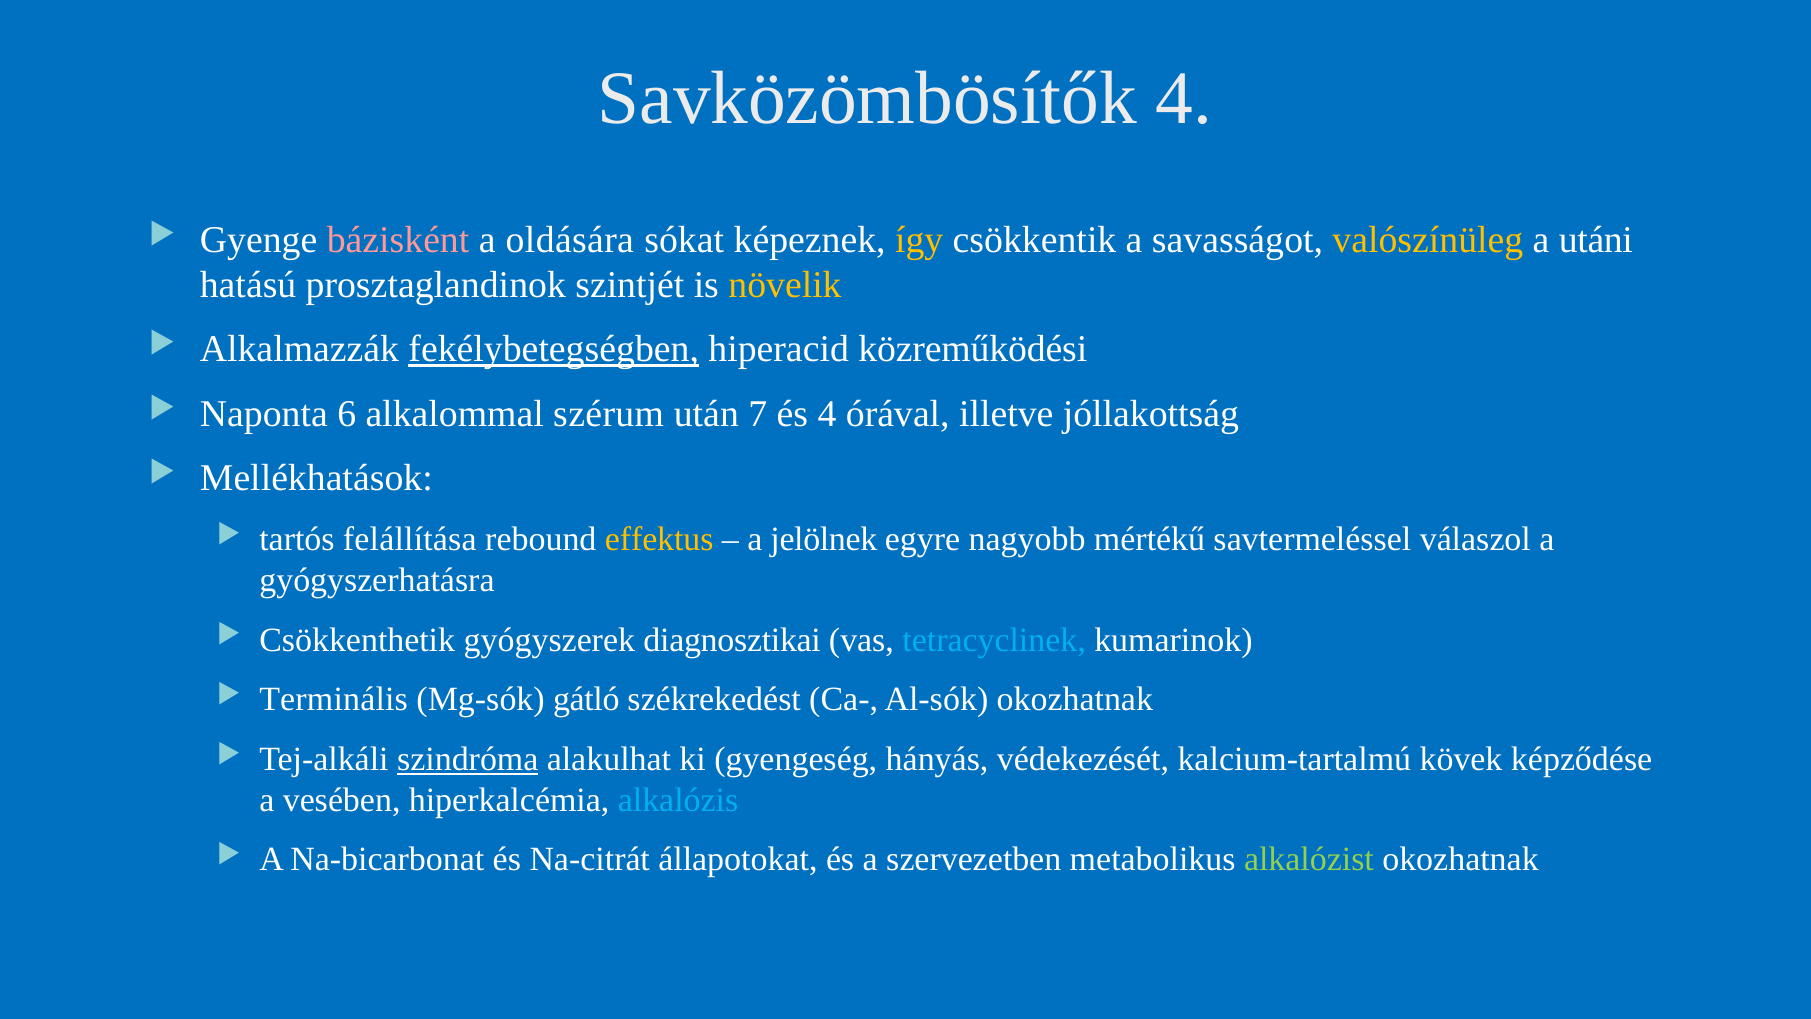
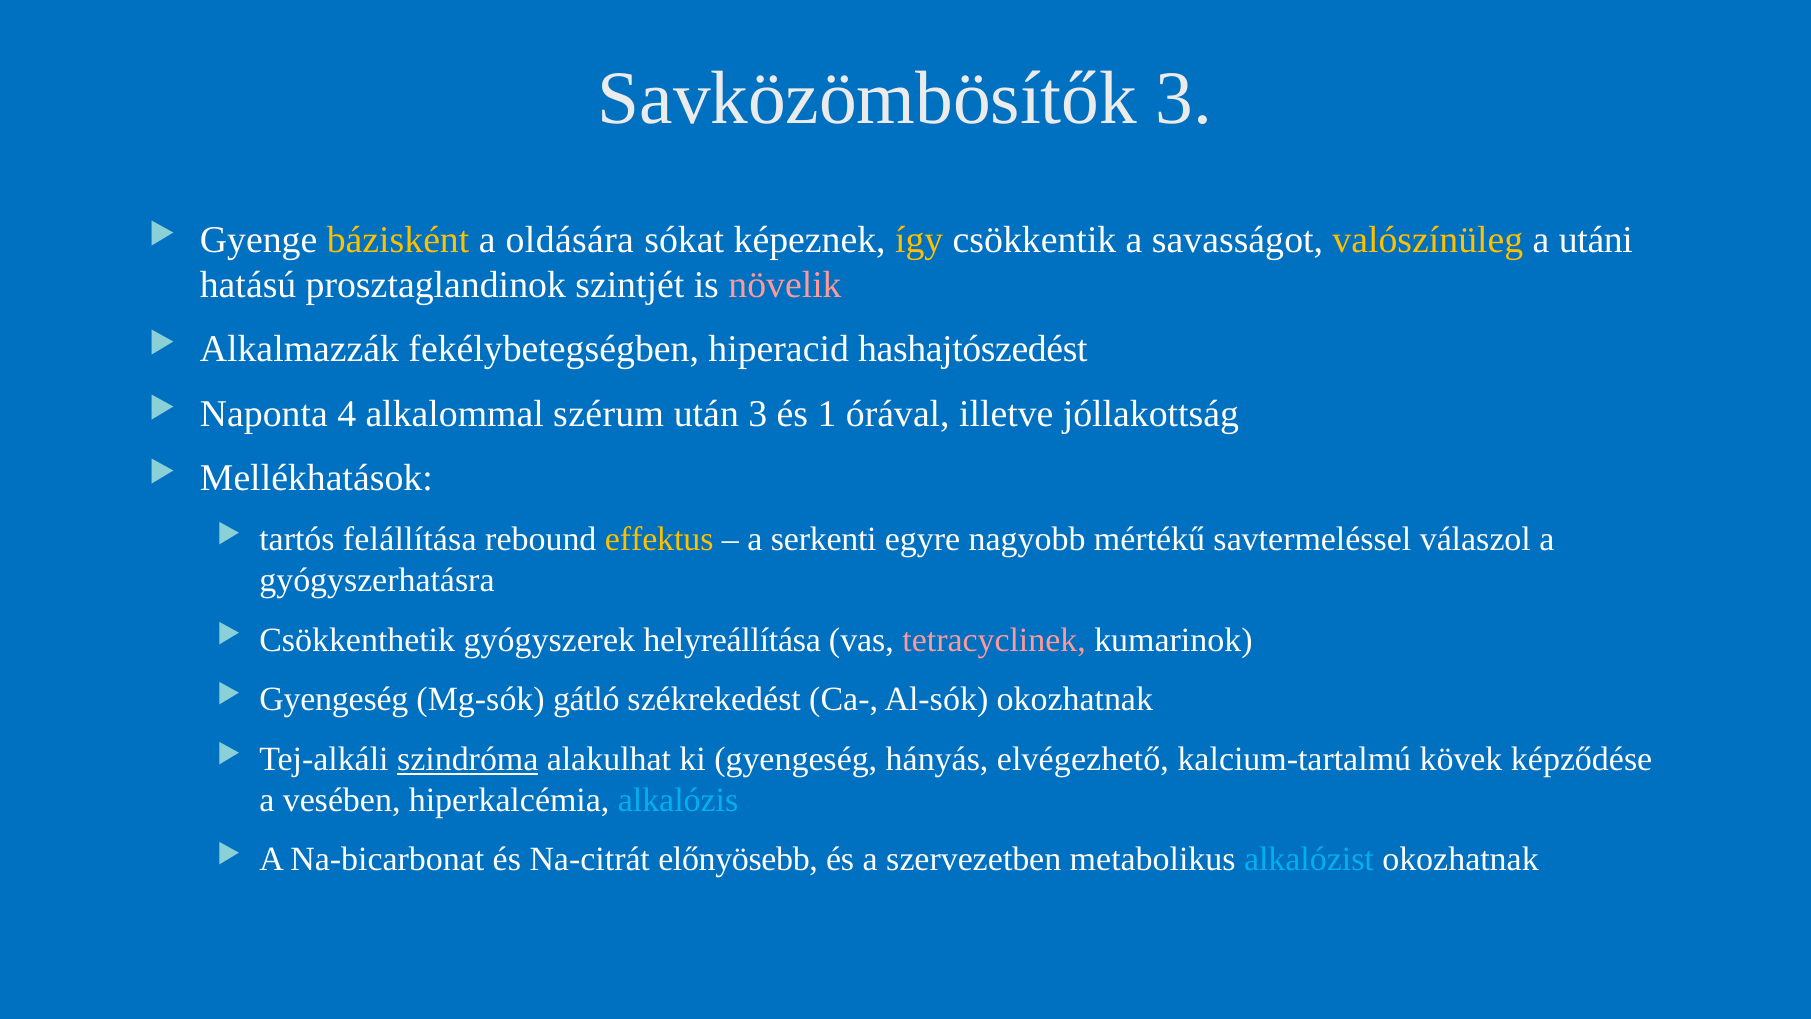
Savközömbösítők 4: 4 -> 3 (1184, 98)
bázisként colour: pink -> yellow (398, 240)
növelik colour: yellow -> pink (785, 285)
fekélybetegségben underline: present -> none (554, 349)
közreműködési: közreműködési -> hashajtószedést (973, 349)
6: 6 -> 4 (347, 413)
után 7: 7 -> 3 (758, 413)
és 4: 4 -> 1 (827, 413)
jelölnek: jelölnek -> serkenti (824, 539)
diagnosztikai: diagnosztikai -> helyreállítása (732, 640)
tetracyclinek colour: light blue -> pink (994, 640)
Terminális: Terminális -> Gyengeség (334, 699)
védekezését: védekezését -> elvégezhető (1083, 759)
állapotokat: állapotokat -> előnyösebb (738, 859)
alkalózist colour: light green -> light blue (1309, 859)
